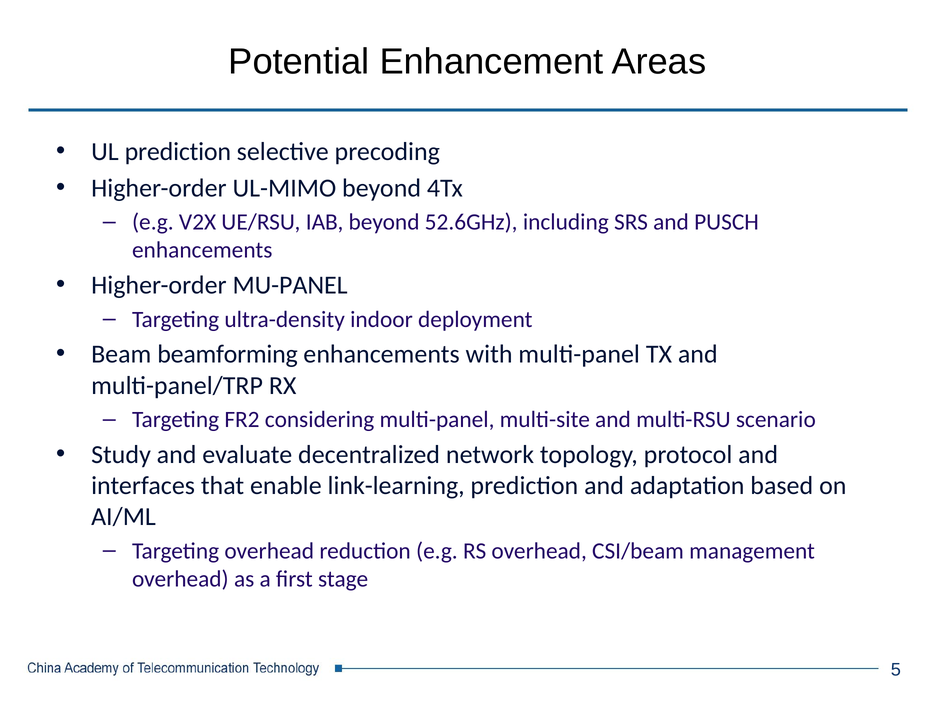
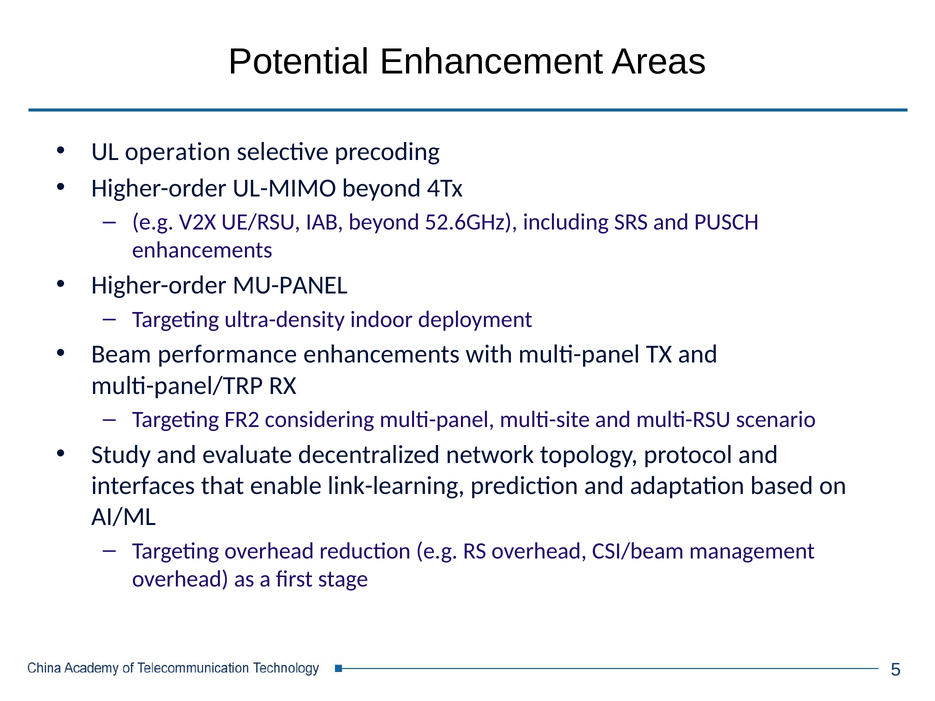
UL prediction: prediction -> operation (178, 152)
beamforming: beamforming -> performance (227, 354)
